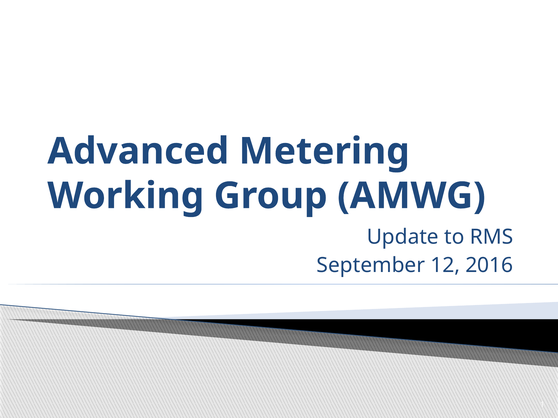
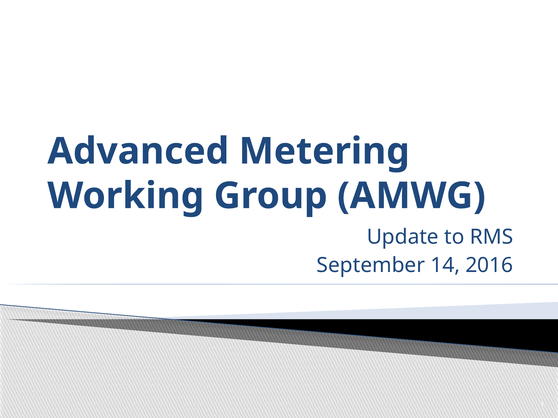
12: 12 -> 14 (445, 265)
